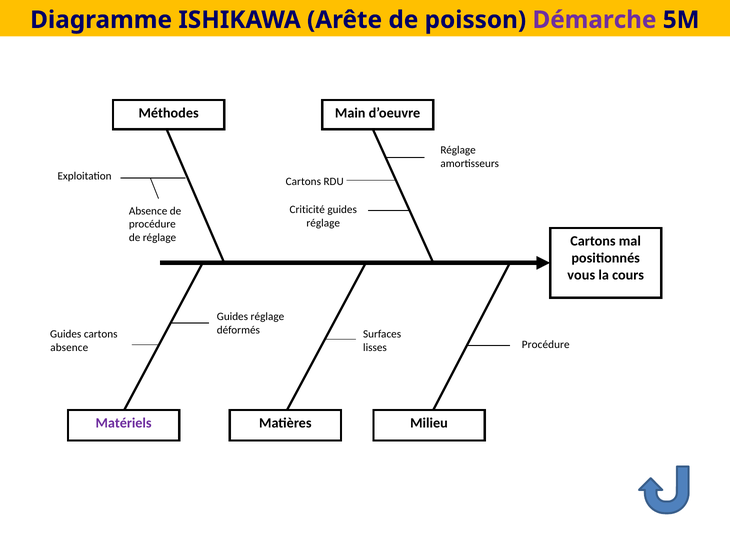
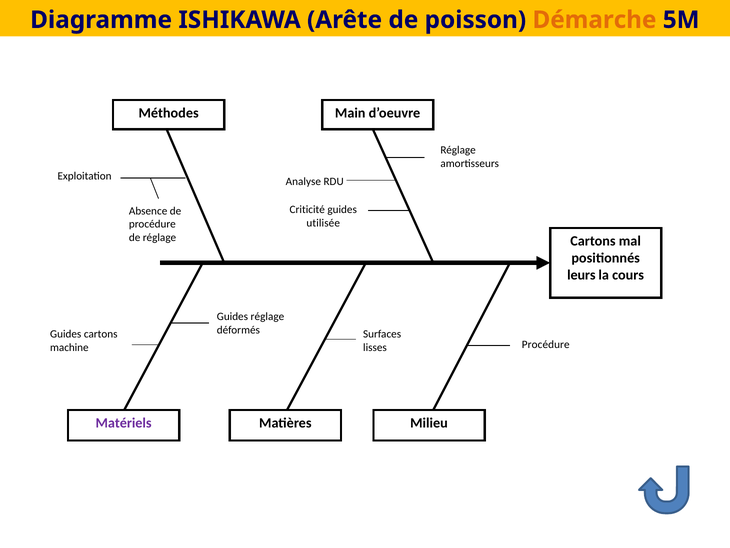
Démarche colour: purple -> orange (594, 20)
Cartons: Cartons -> Analyse (303, 181)
réglage: réglage -> utilisée (323, 223)
vous: vous -> leurs (581, 275)
absence: absence -> machine (69, 347)
